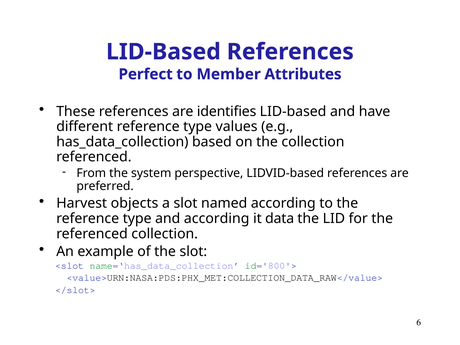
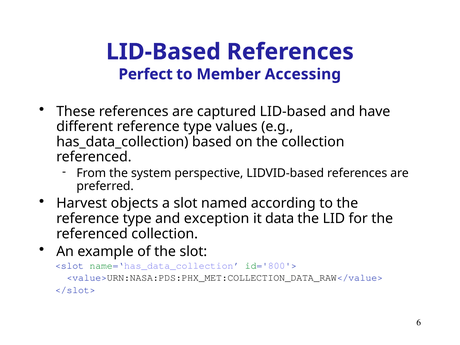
Attributes: Attributes -> Accessing (303, 74)
identifies: identifies -> captured (227, 111)
and according: according -> exception (217, 219)
